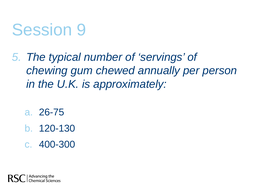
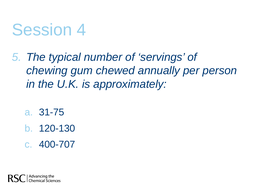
9: 9 -> 4 (81, 30)
26-75: 26-75 -> 31-75 (52, 113)
400-300: 400-300 -> 400-707 (57, 145)
